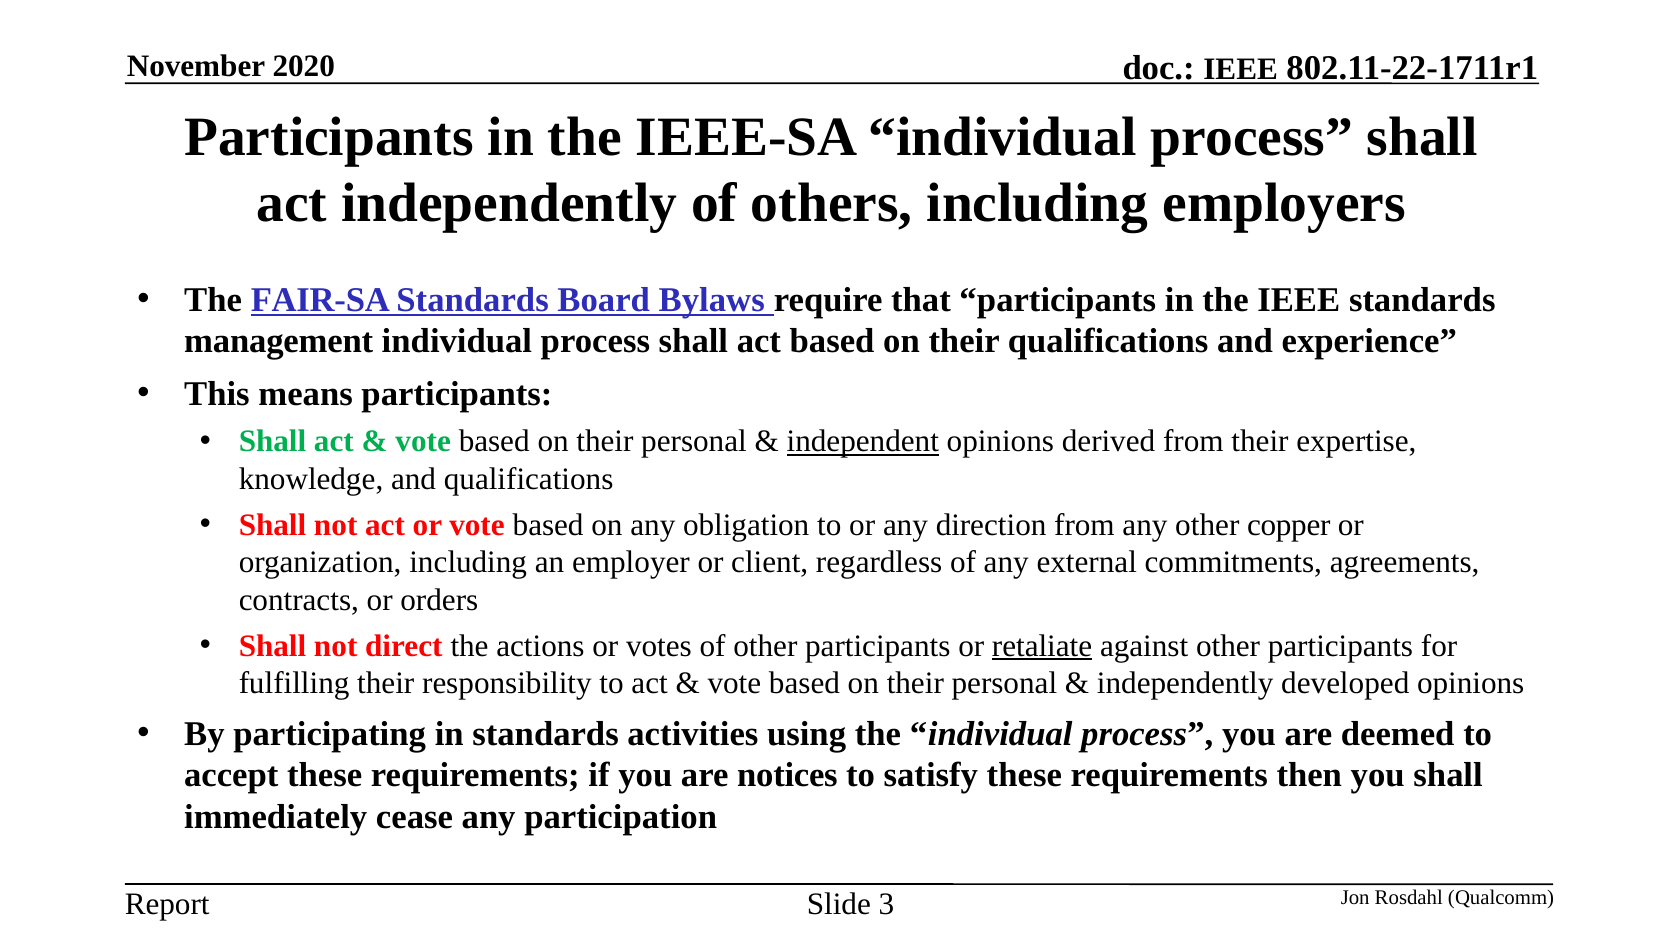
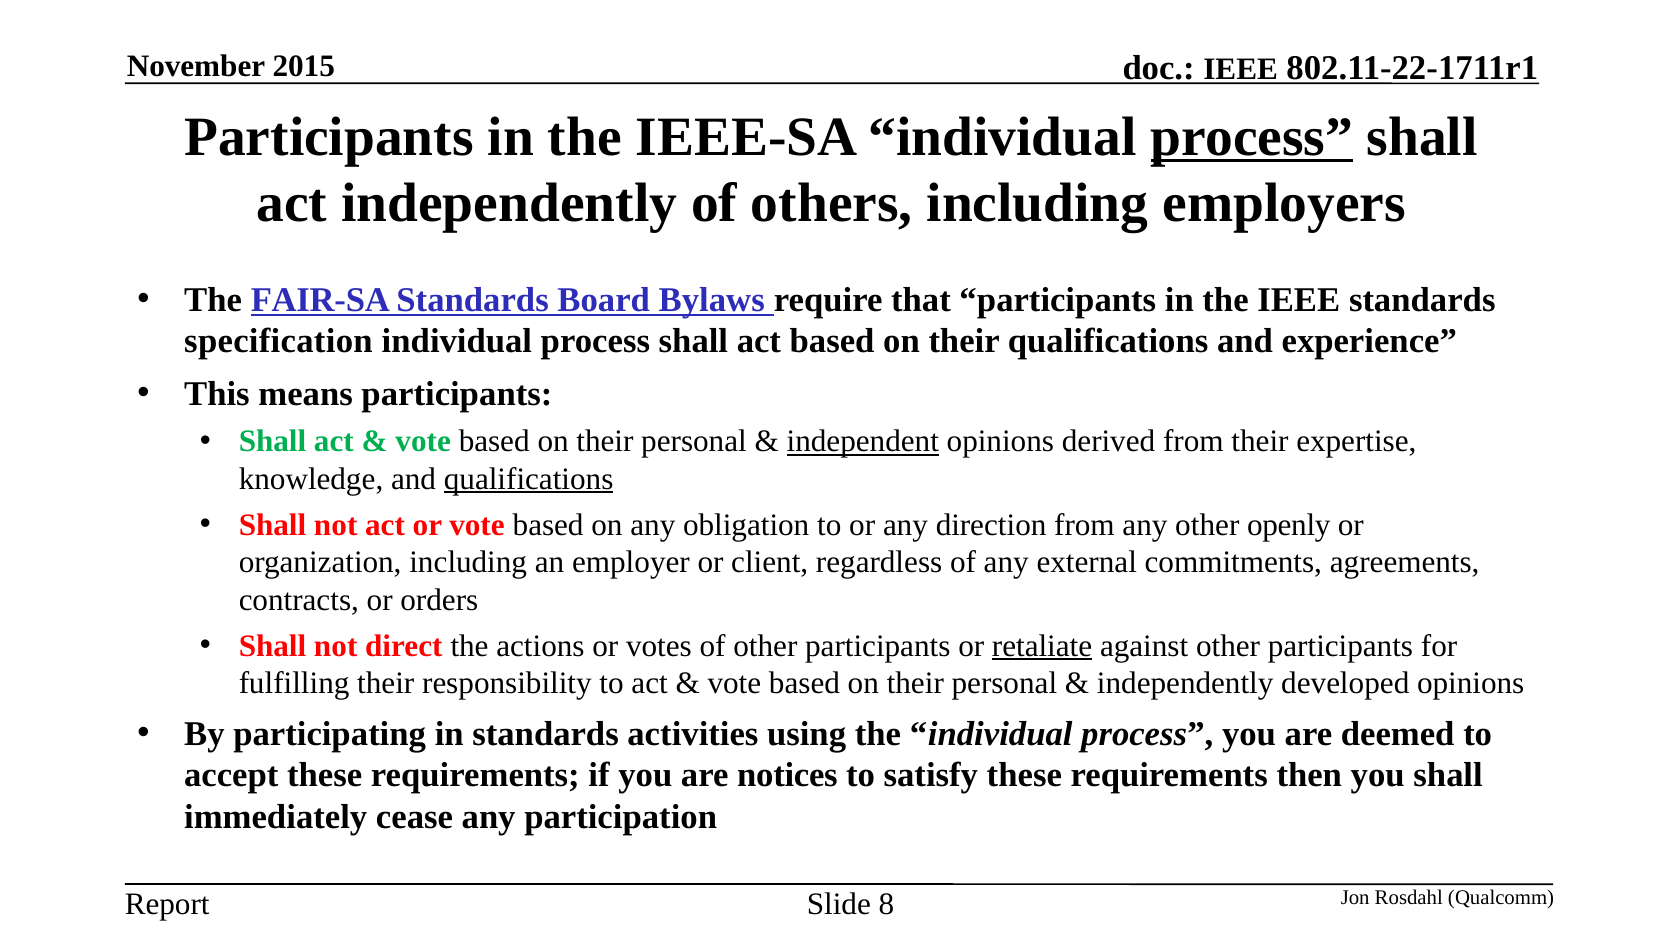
2020: 2020 -> 2015 (304, 66)
process underline: none -> present (1252, 137)
management: management -> specification (278, 342)
qualifications underline: none -> present (529, 479)
copper: copper -> openly (1289, 525)
3: 3 -> 8 (887, 905)
